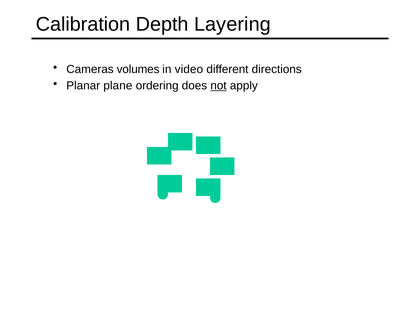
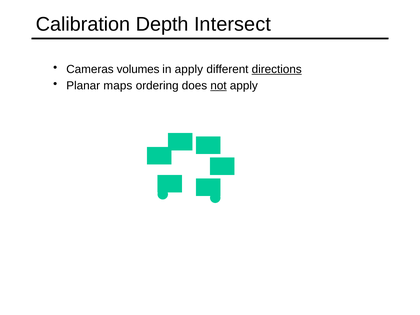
Layering: Layering -> Intersect (232, 24)
in video: video -> apply (189, 69)
directions underline: none -> present (277, 69)
plane: plane -> maps (118, 86)
